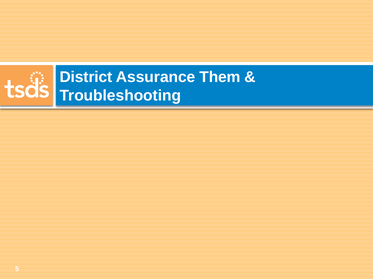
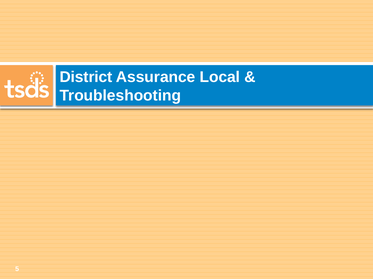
Them: Them -> Local (220, 77)
